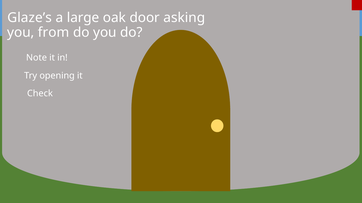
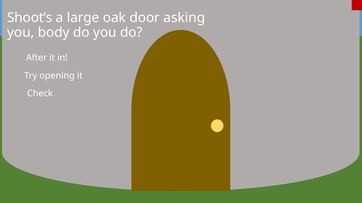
Glaze’s: Glaze’s -> Shoot’s (30, 18)
from: from -> body (54, 33)
Note: Note -> After (37, 58)
